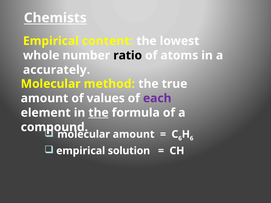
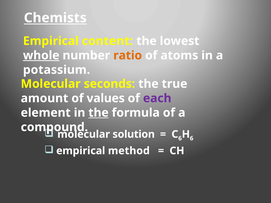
whole underline: none -> present (41, 55)
ratio colour: black -> orange (128, 55)
accurately: accurately -> potassium (57, 70)
method: method -> seconds (109, 84)
molecular amount: amount -> solution (134, 134)
solution: solution -> method (129, 151)
